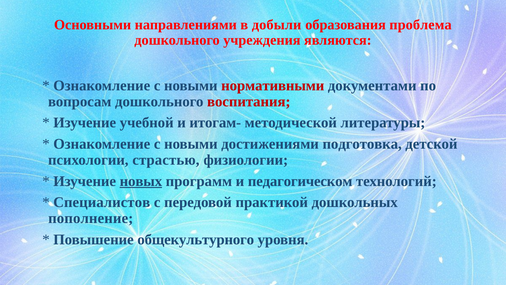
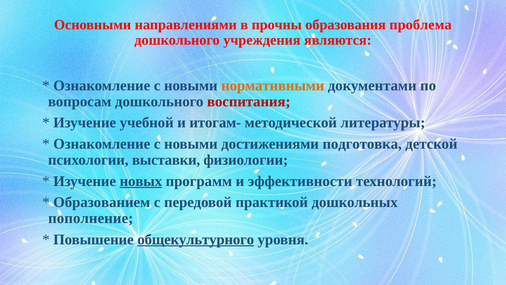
добыли: добыли -> прочны (277, 25)
нормативными colour: red -> orange (273, 86)
страстью: страстью -> выставки (166, 160)
педагогическом: педагогическом -> эффективности (300, 181)
Специалистов: Специалистов -> Образованием (102, 202)
общекультурного underline: none -> present (196, 239)
